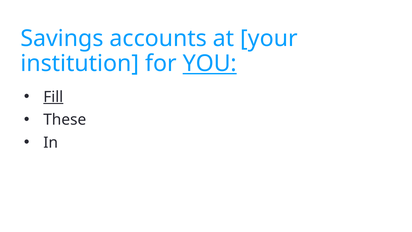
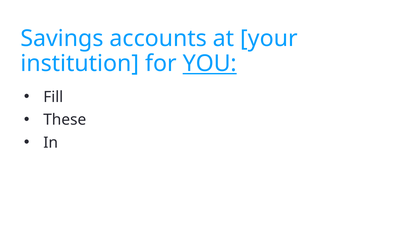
Fill underline: present -> none (53, 97)
